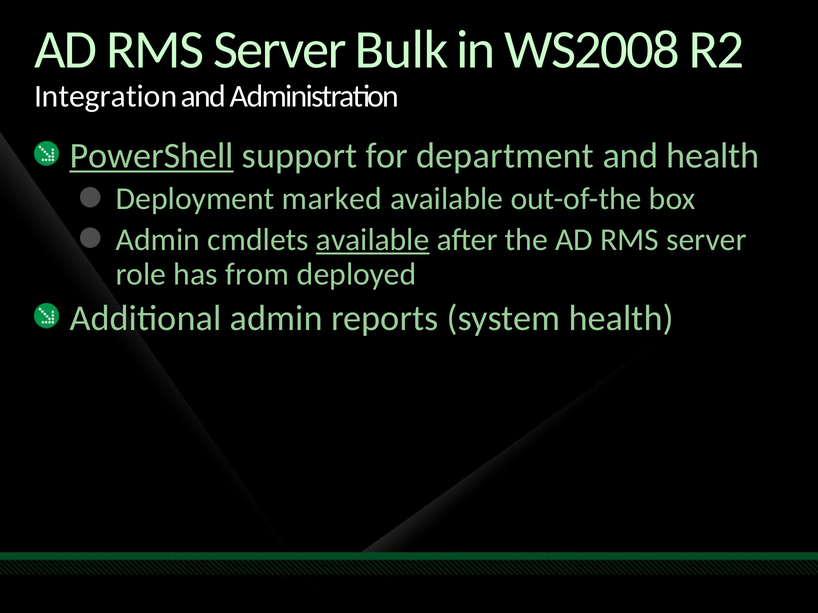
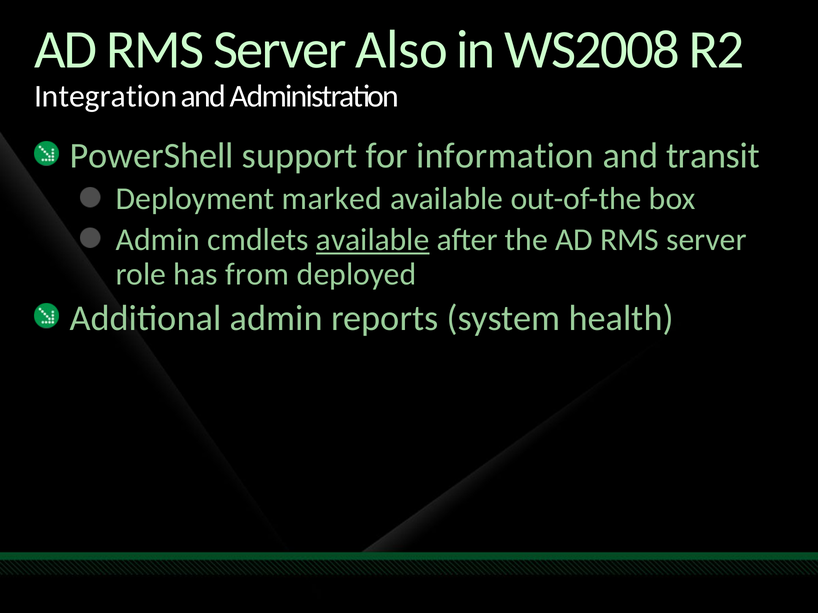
Bulk: Bulk -> Also (402, 50)
PowerShell underline: present -> none (152, 156)
department: department -> information (505, 156)
and health: health -> transit (713, 156)
